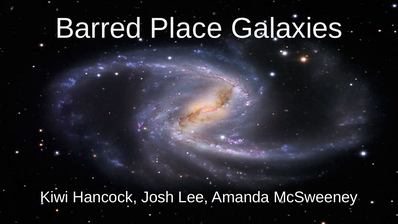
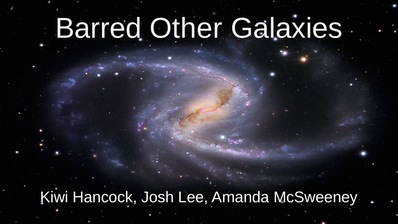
Place: Place -> Other (186, 28)
